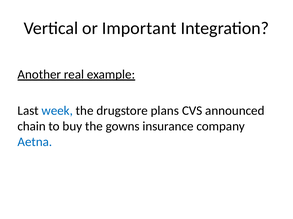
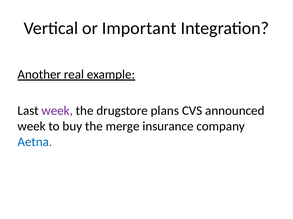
week colour: blue -> purple (57, 111)
chain: chain -> week (32, 127)
gowns: gowns -> merge (123, 127)
